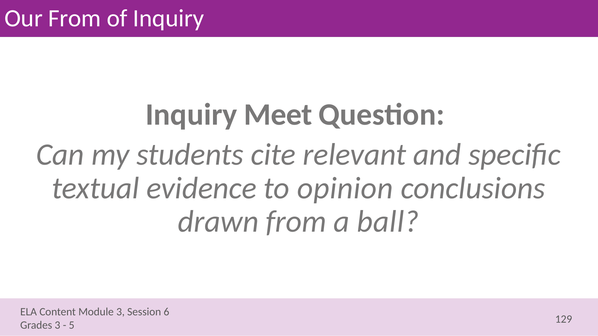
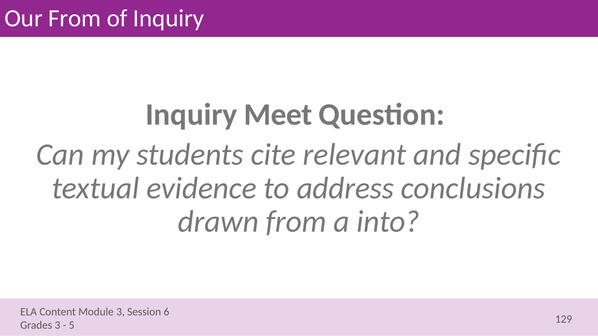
opinion: opinion -> address (345, 188)
ball: ball -> into (388, 222)
